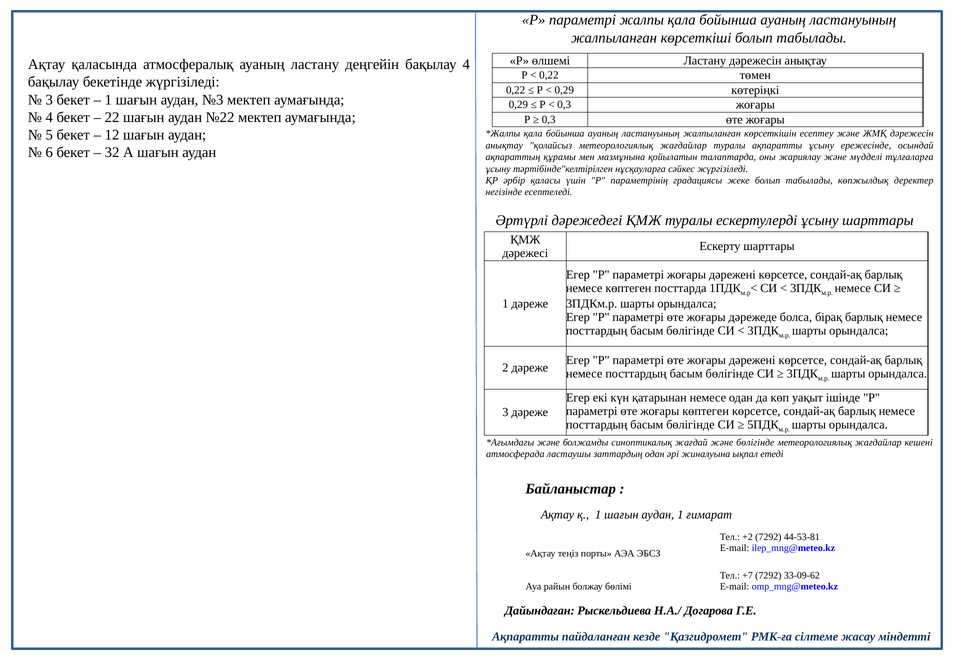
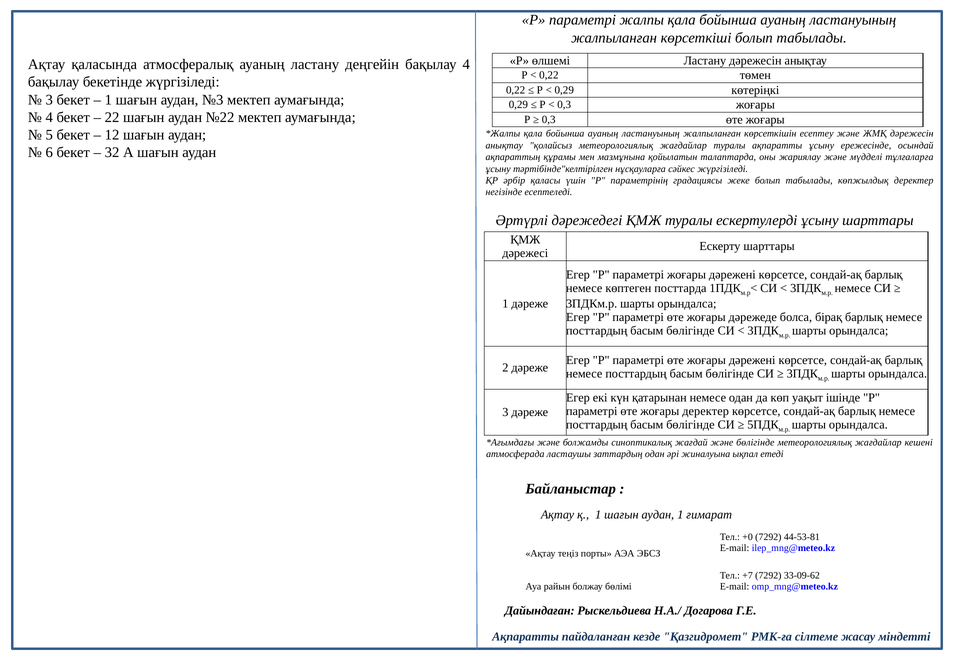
жоғары көптеген: көптеген -> деректер (706, 412)
+2: +2 -> +0 (748, 538)
